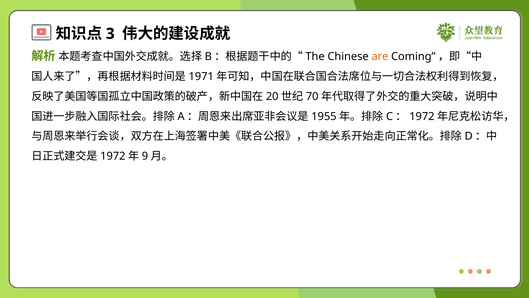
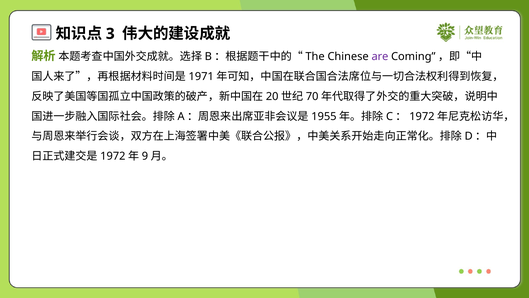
are colour: orange -> purple (380, 56)
